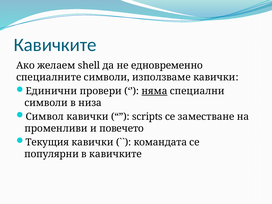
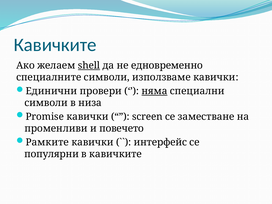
shell underline: none -> present (89, 66)
Символ: Символ -> Promise (45, 117)
scripts: scripts -> screen (147, 117)
Текущия: Текущия -> Рамките (47, 142)
командата: командата -> интерфейс (160, 142)
